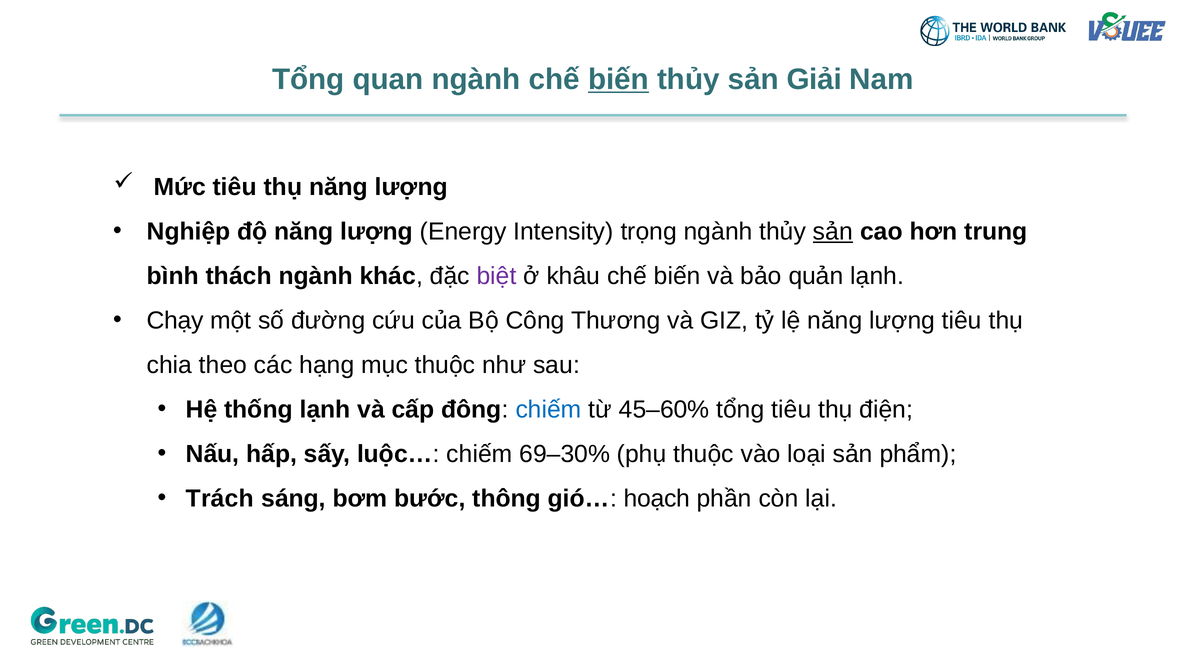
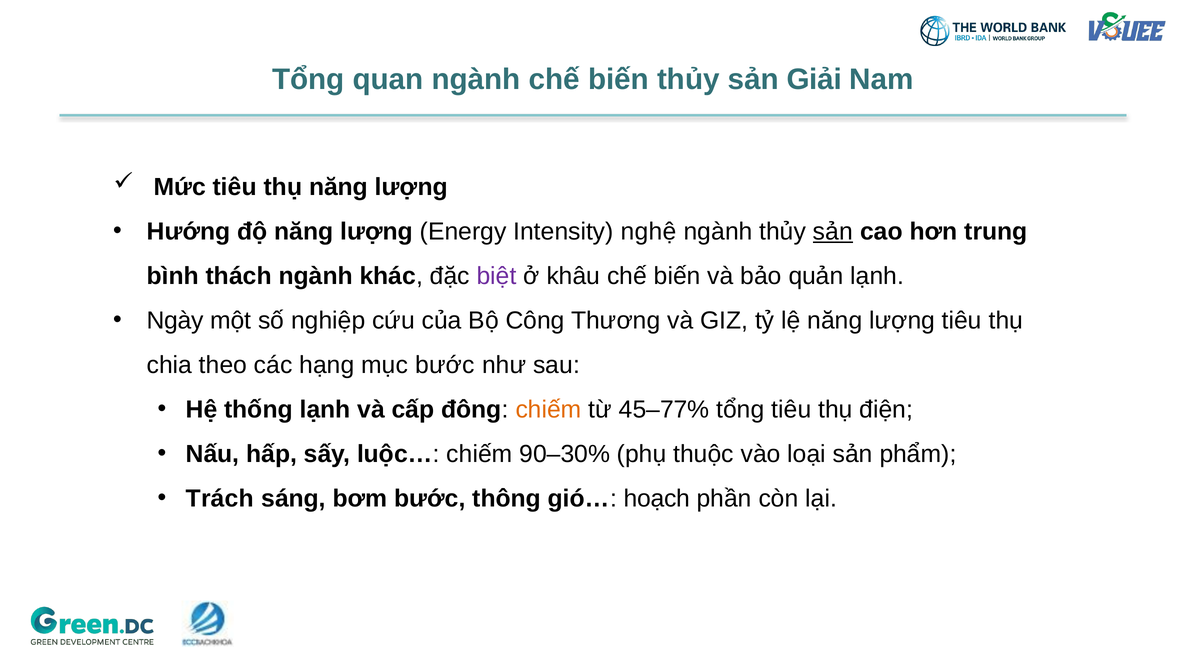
biến underline: present -> none (618, 80)
Nghiệp: Nghiệp -> Hướng (189, 232)
trọng: trọng -> nghệ (649, 232)
Chạy: Chạy -> Ngày (175, 321)
đường: đường -> nghiệp (328, 321)
mục thuộc: thuộc -> bước (445, 365)
chiếm colour: blue -> orange (549, 409)
45–60%: 45–60% -> 45–77% (664, 409)
69–30%: 69–30% -> 90–30% (565, 454)
